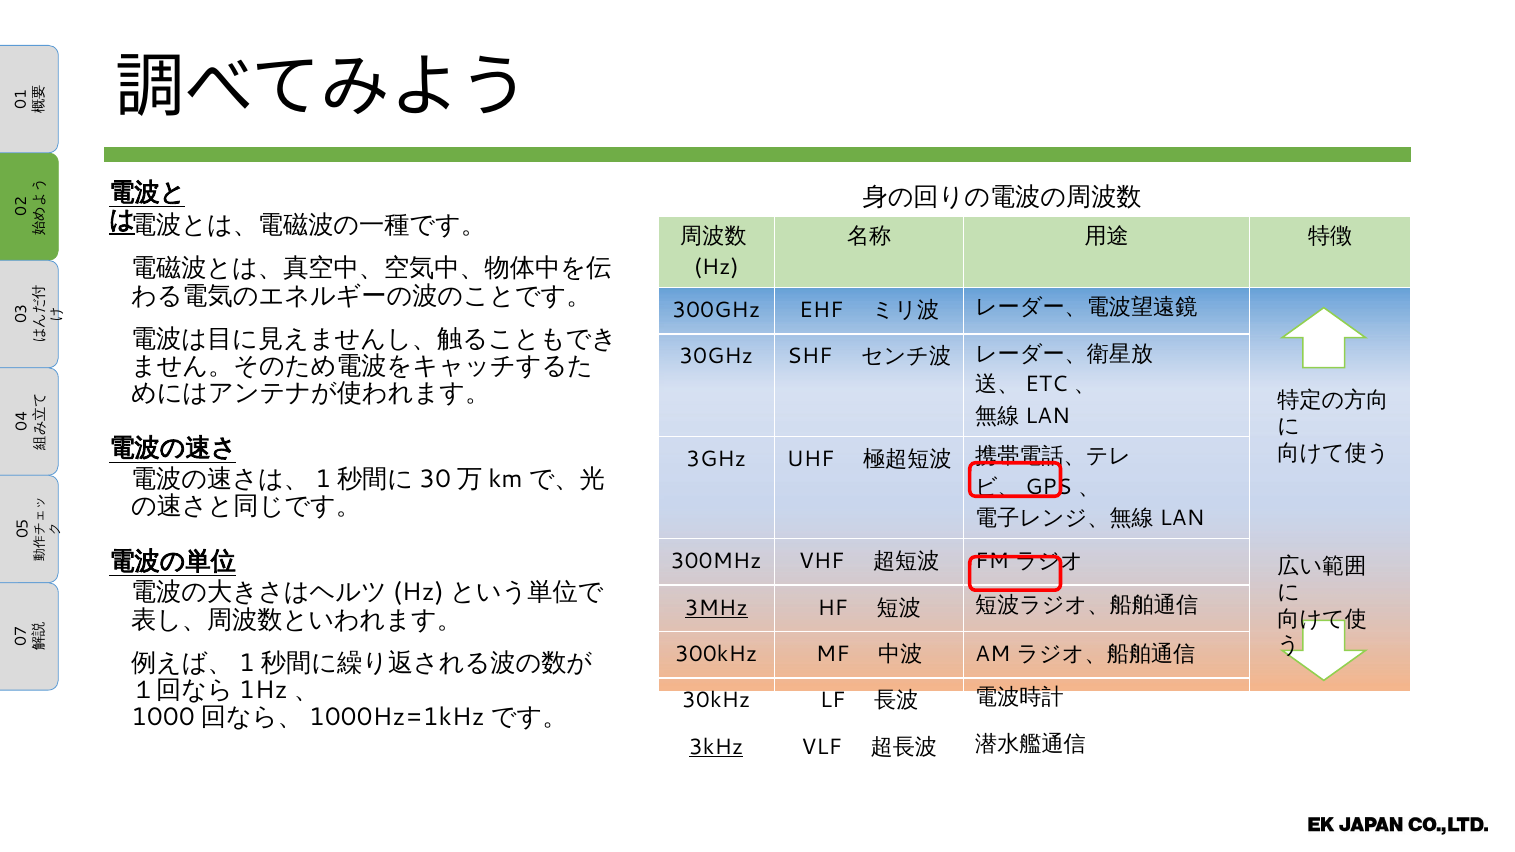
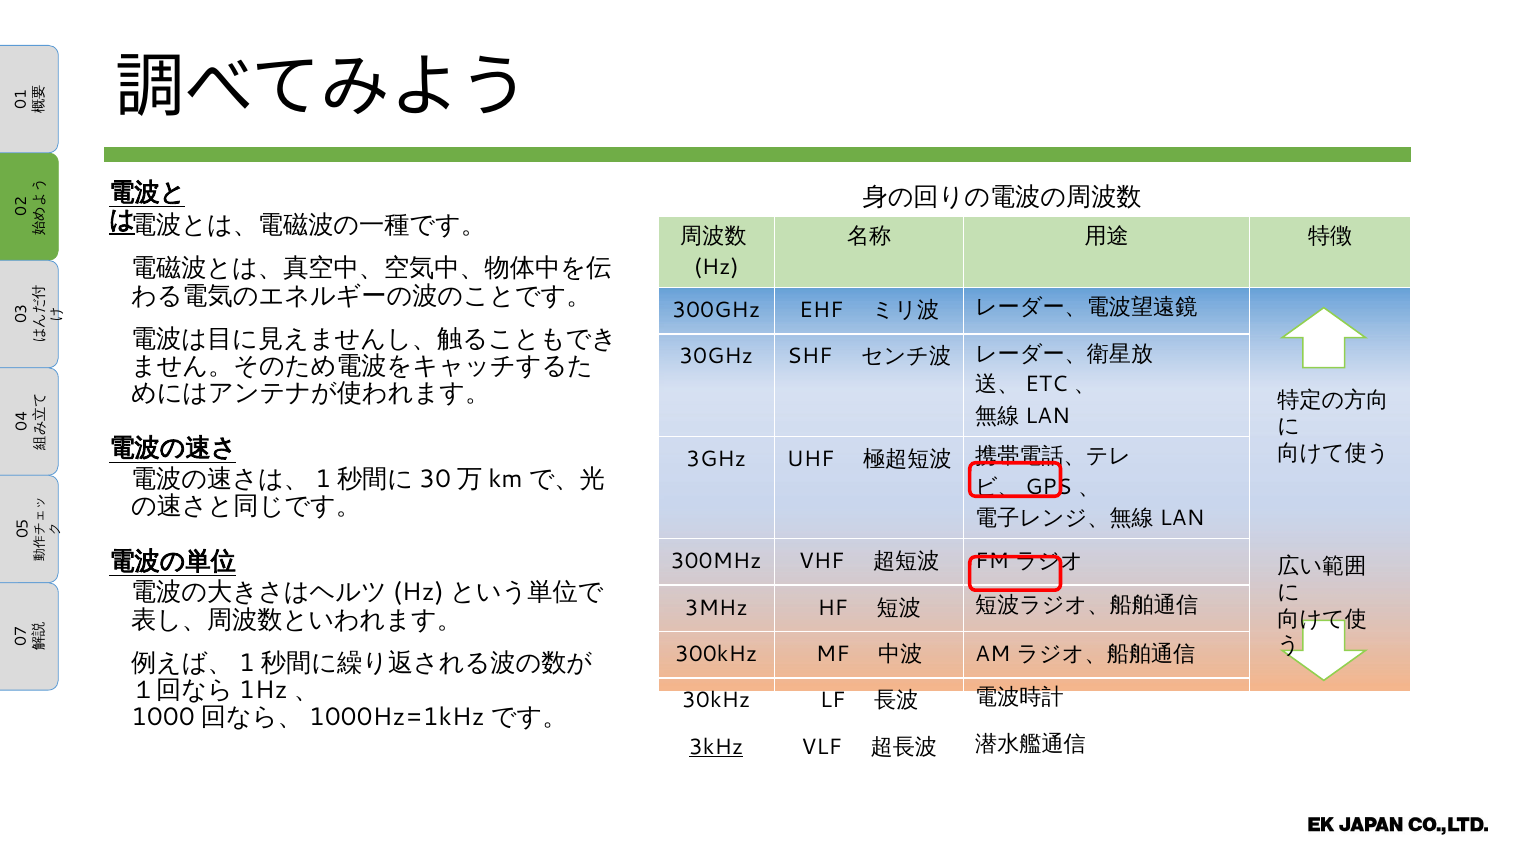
3MHz underline: present -> none (716, 608)
